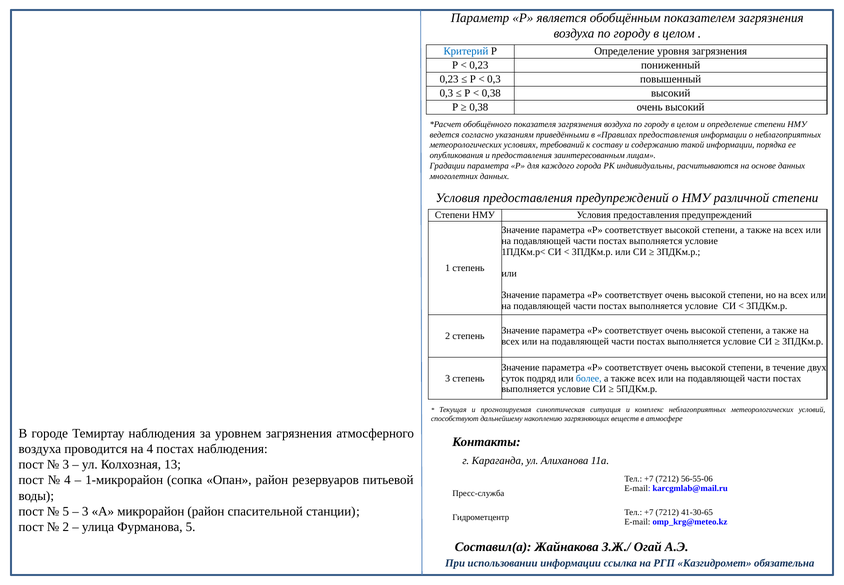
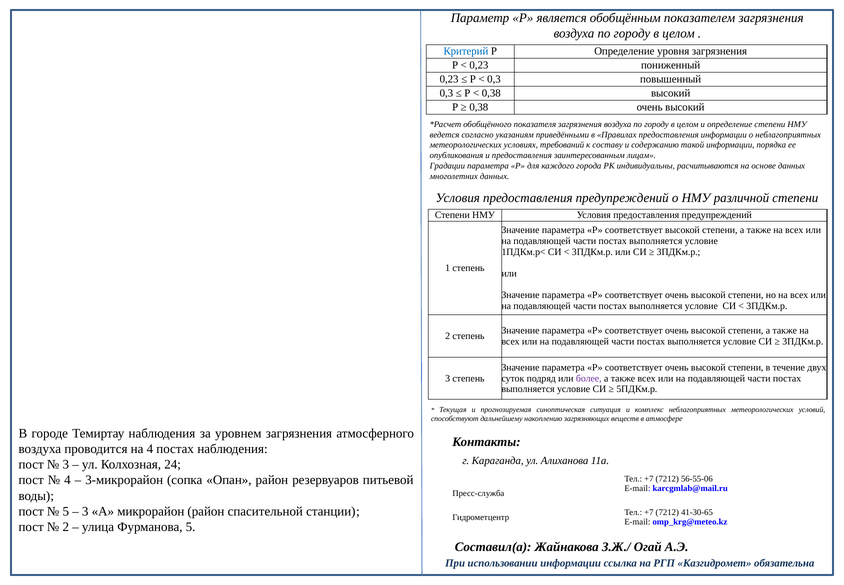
более colour: blue -> purple (589, 378)
13: 13 -> 24 (173, 464)
1-микрорайон: 1-микрорайон -> 3-микрорайон (124, 480)
